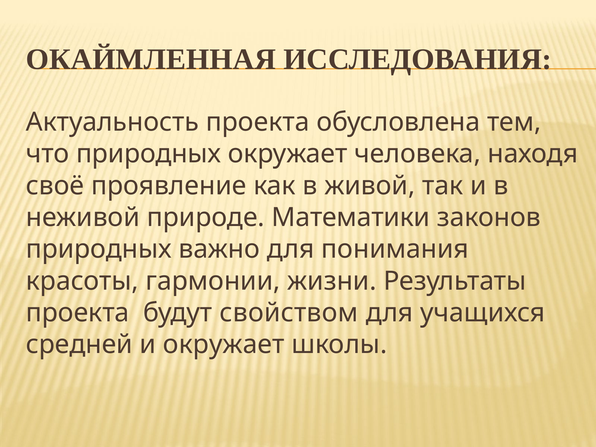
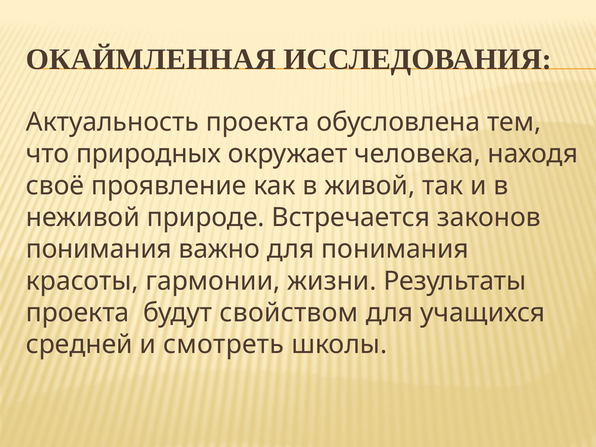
Математики: Математики -> Встречается (351, 217)
природных: природных -> понимания (99, 249)
и окружает: окружает -> смотреть (224, 345)
